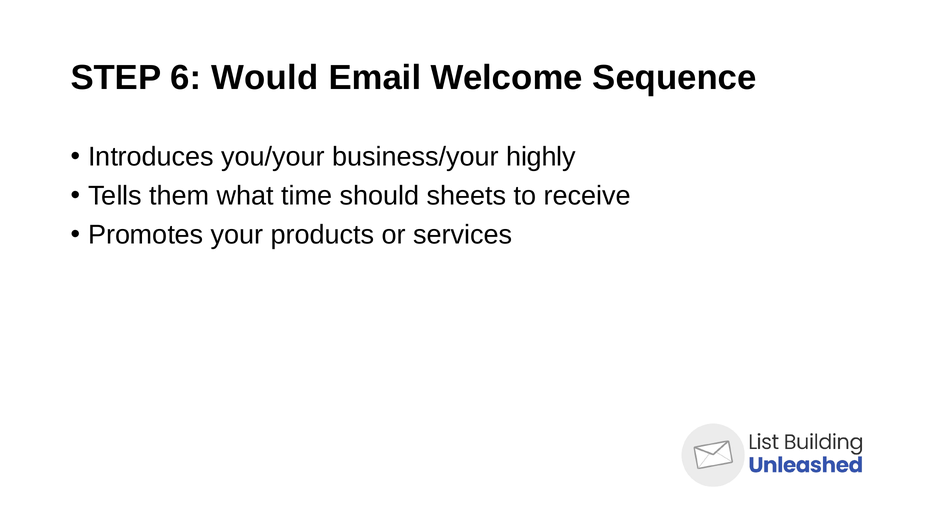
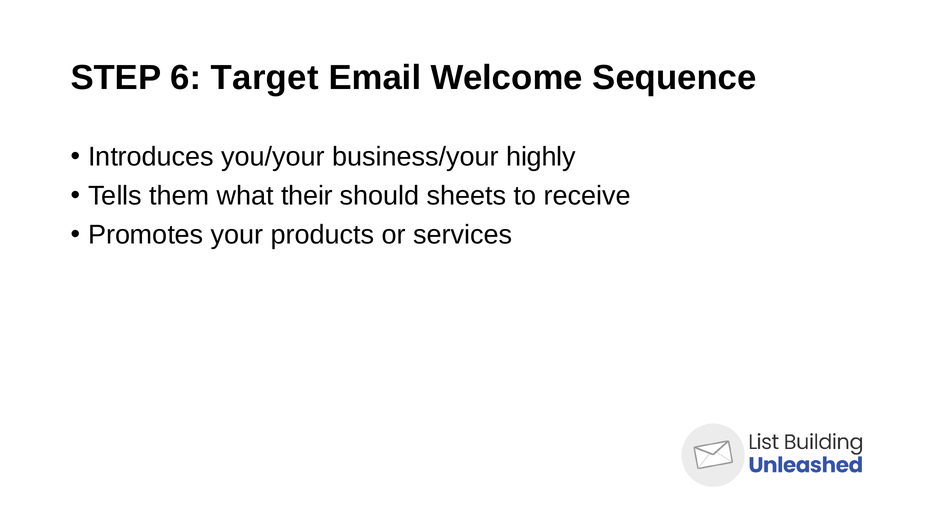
Would: Would -> Target (265, 78)
time: time -> their (307, 196)
